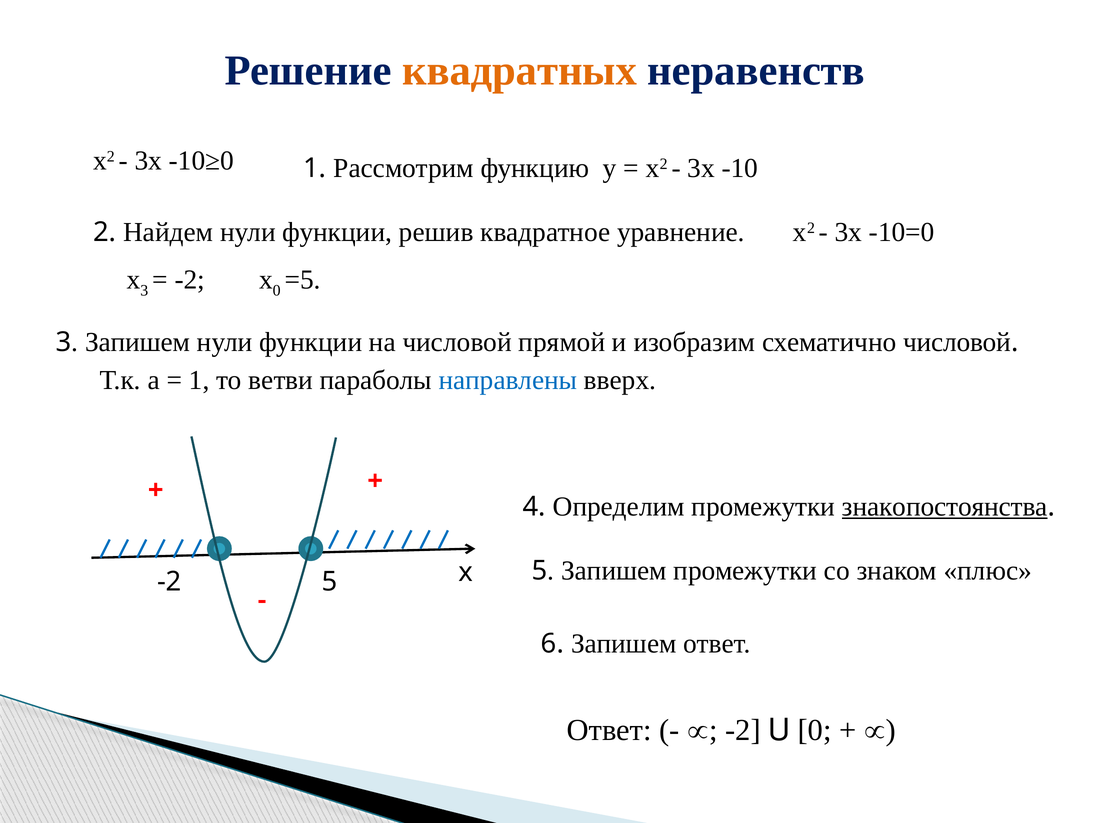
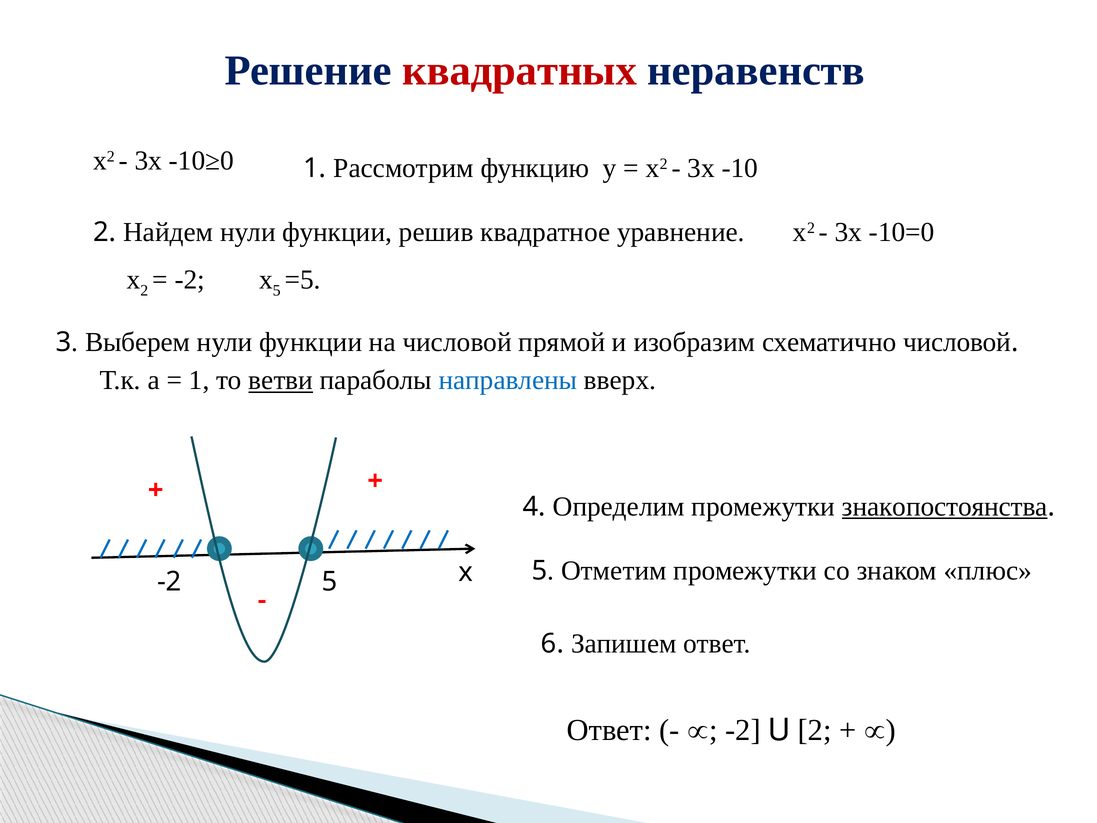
квадратных colour: orange -> red (520, 71)
х 3: 3 -> 2 (144, 290)
х 0: 0 -> 5 (277, 290)
Запишем: Запишем -> Выберем (138, 342)
ветви underline: none -> present (281, 380)
Запишем: Запишем -> Отметим (614, 570)
ꓴ 0: 0 -> 2 (815, 730)
